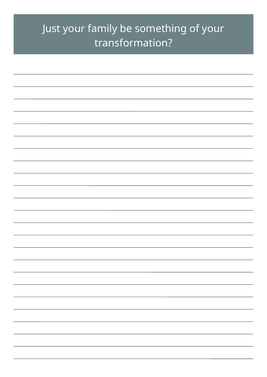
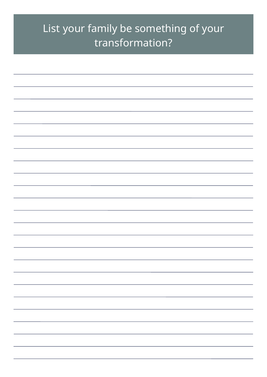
Just: Just -> List (51, 29)
